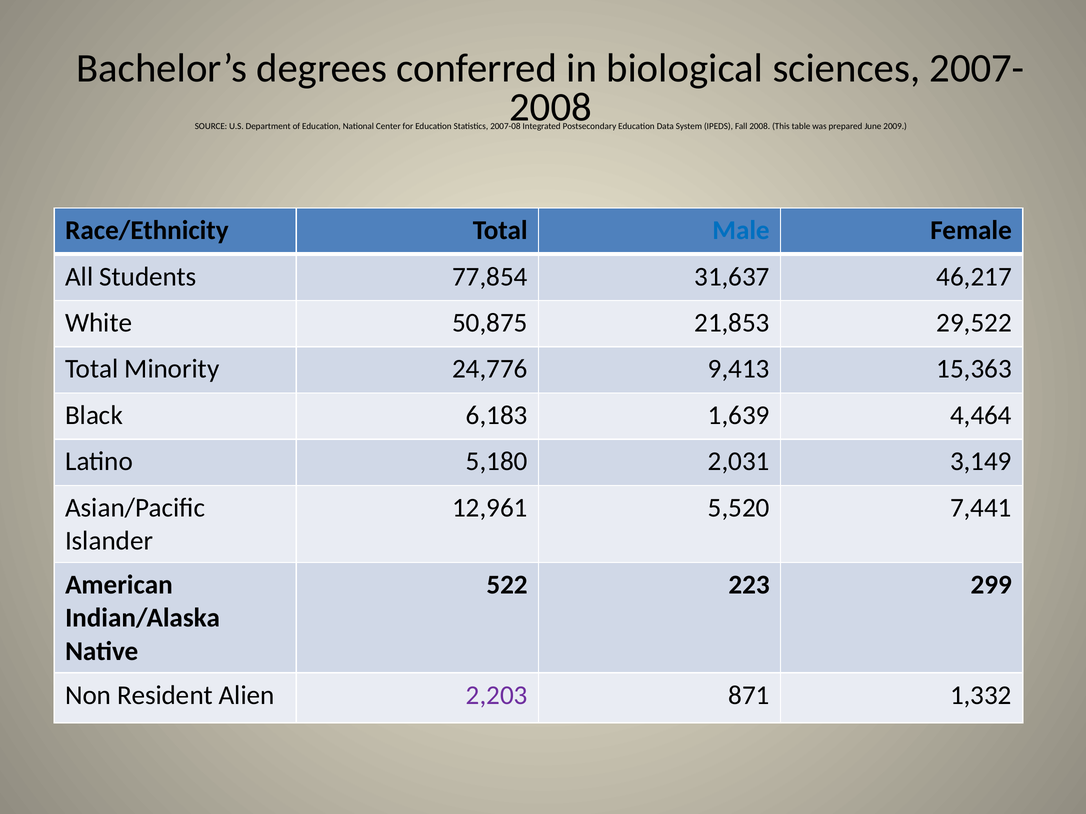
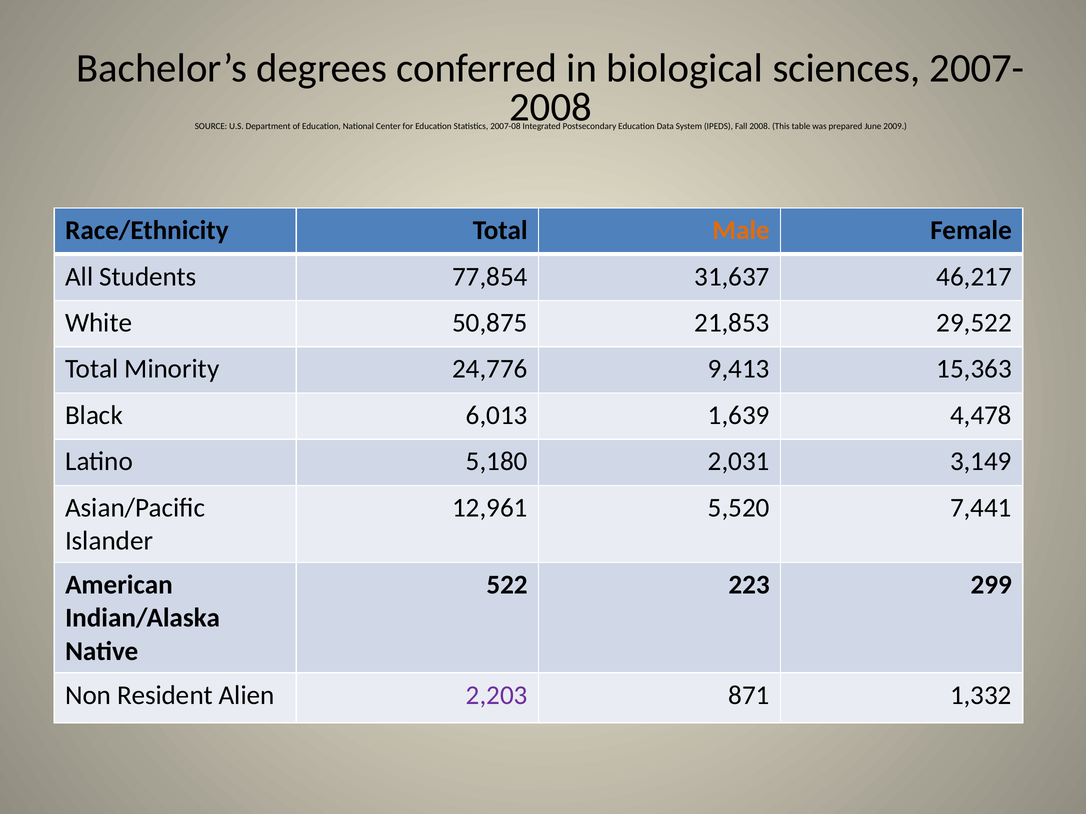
Male colour: blue -> orange (741, 230)
6,183: 6,183 -> 6,013 (497, 416)
4,464: 4,464 -> 4,478 (981, 416)
